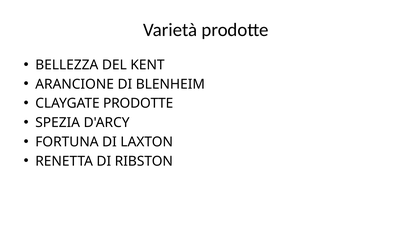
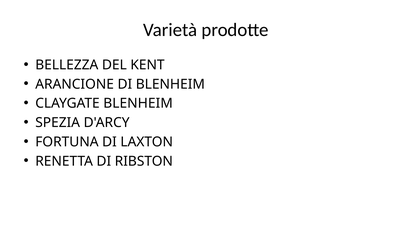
CLAYGATE PRODOTTE: PRODOTTE -> BLENHEIM (138, 103)
